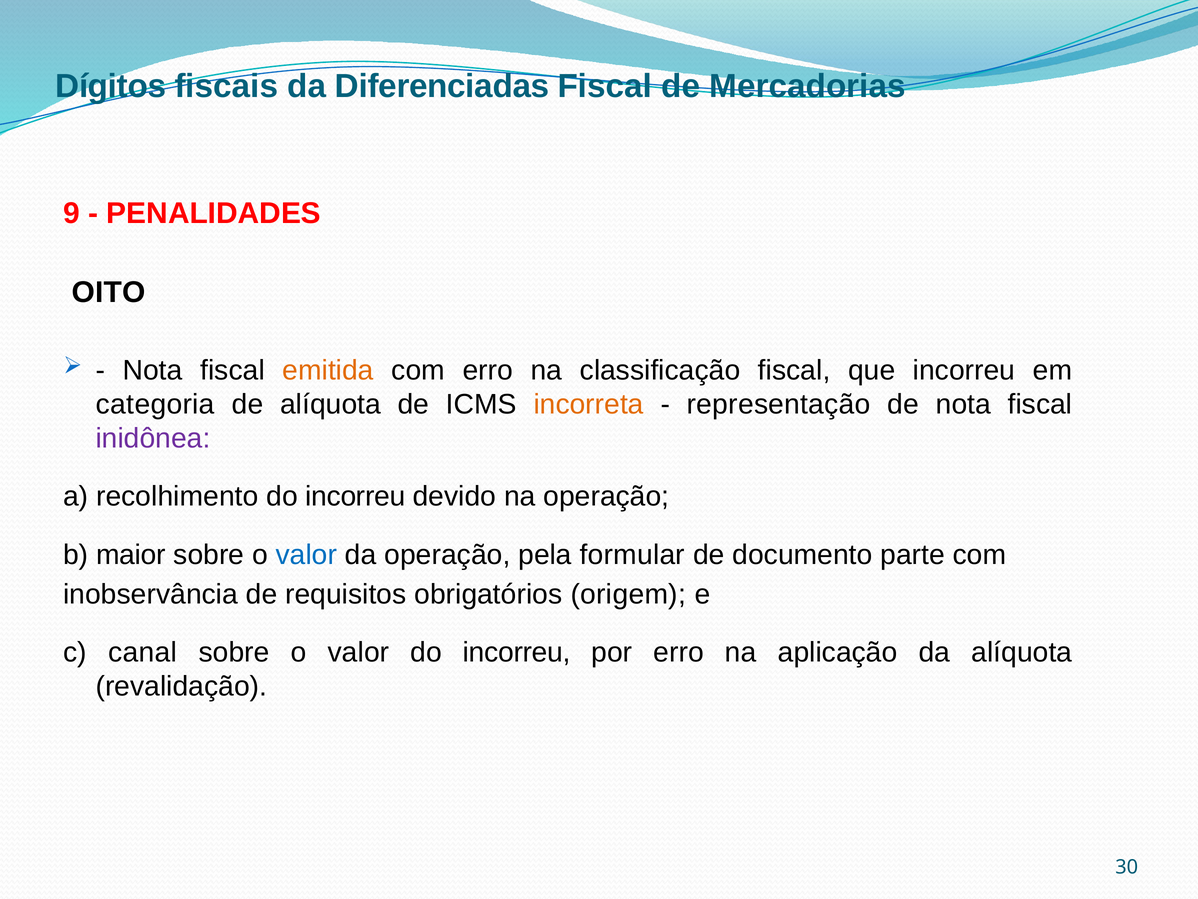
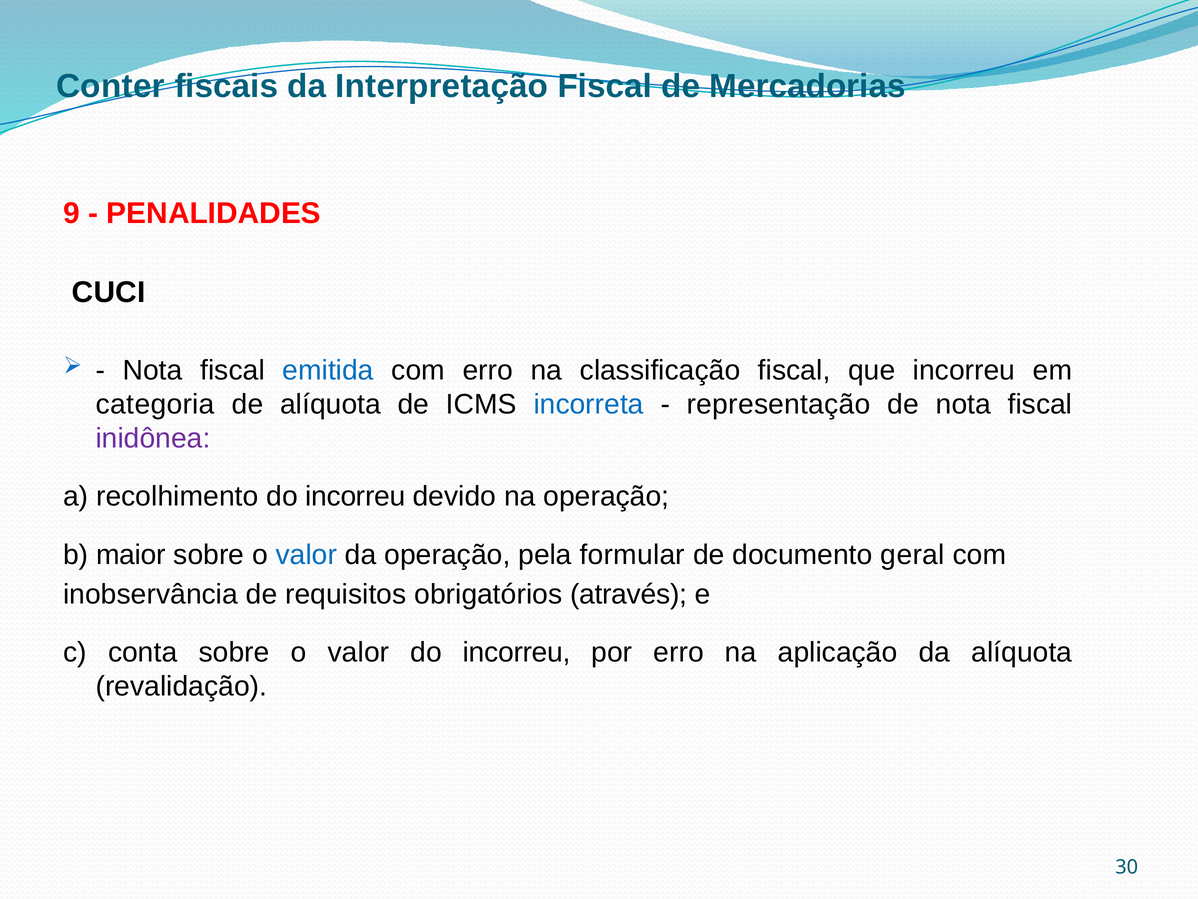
Dígitos: Dígitos -> Conter (110, 86)
Diferenciadas: Diferenciadas -> Interpretação (442, 86)
OITO: OITO -> CUCI (109, 292)
emitida colour: orange -> blue (328, 370)
incorreta colour: orange -> blue (589, 404)
parte: parte -> geral (913, 554)
origem: origem -> através (629, 594)
canal: canal -> conta (143, 652)
